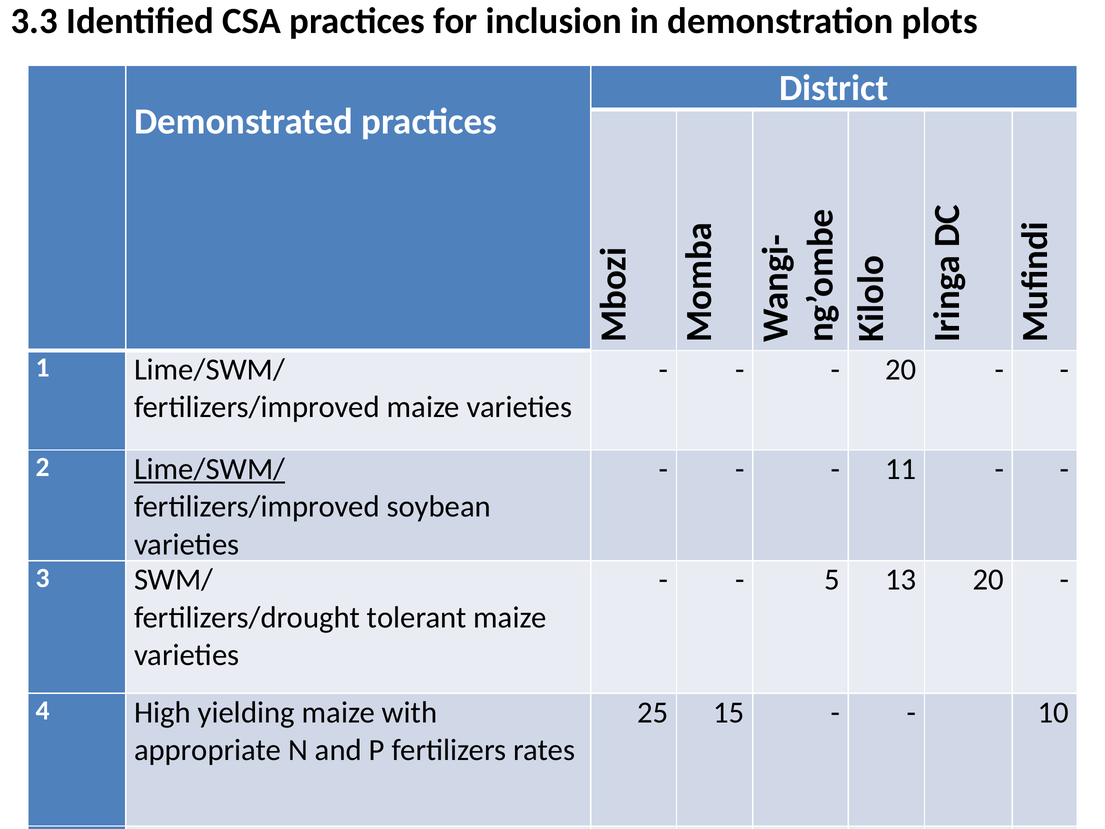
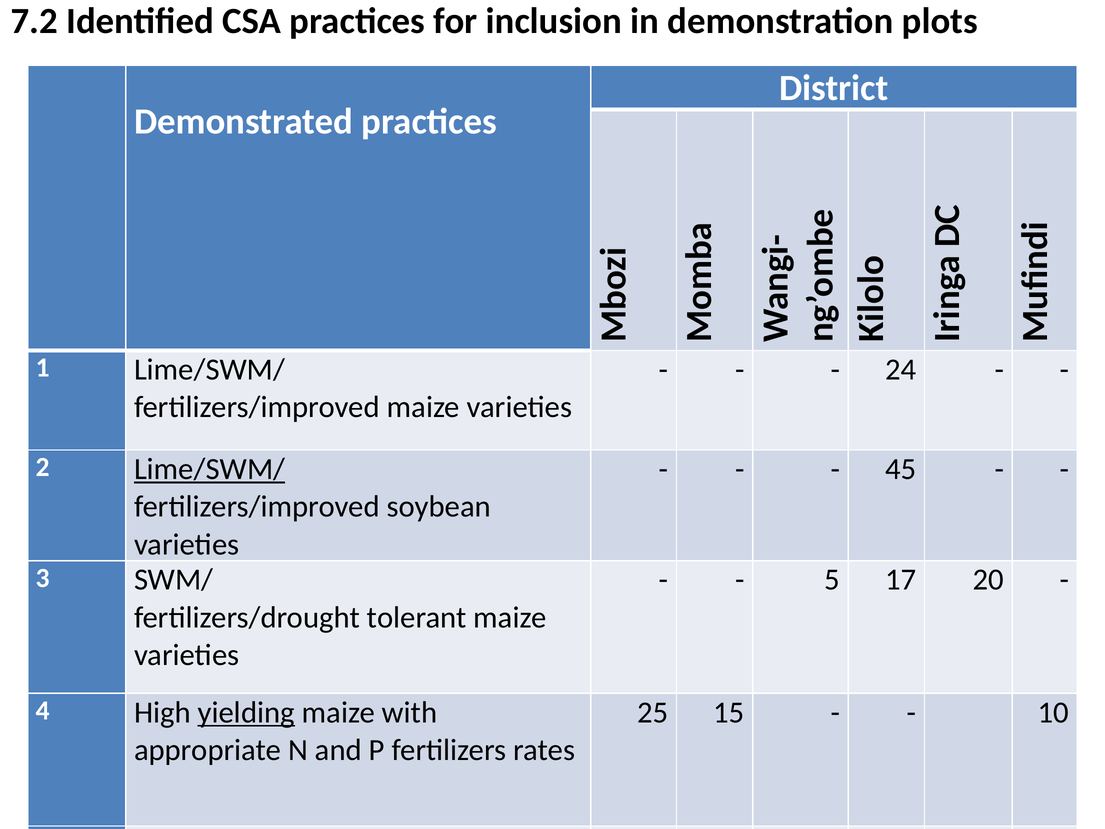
3.3: 3.3 -> 7.2 (34, 21)
20: 20 -> 24 (901, 370)
11: 11 -> 45 (901, 469)
13: 13 -> 17 (901, 580)
yielding underline: none -> present (246, 712)
